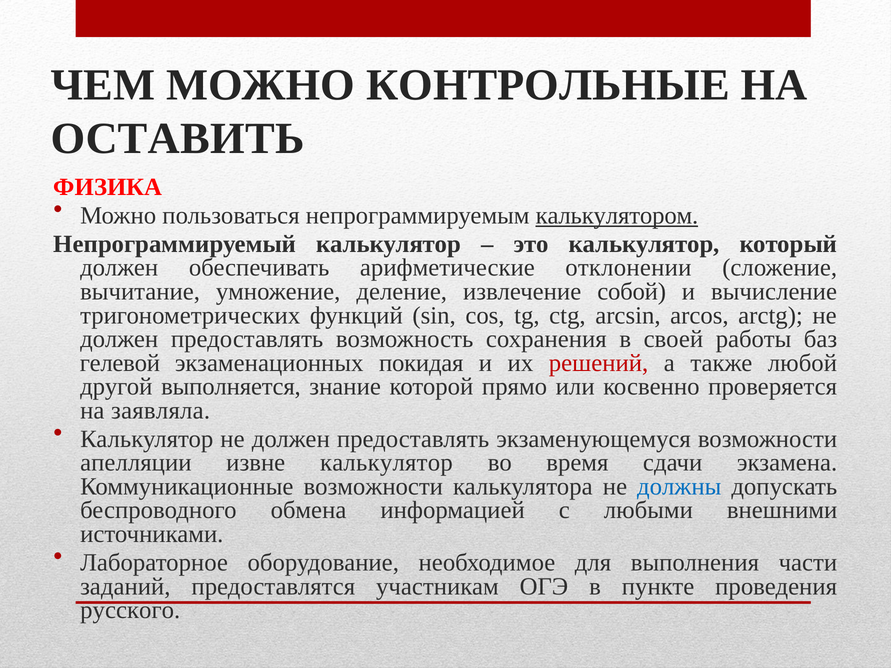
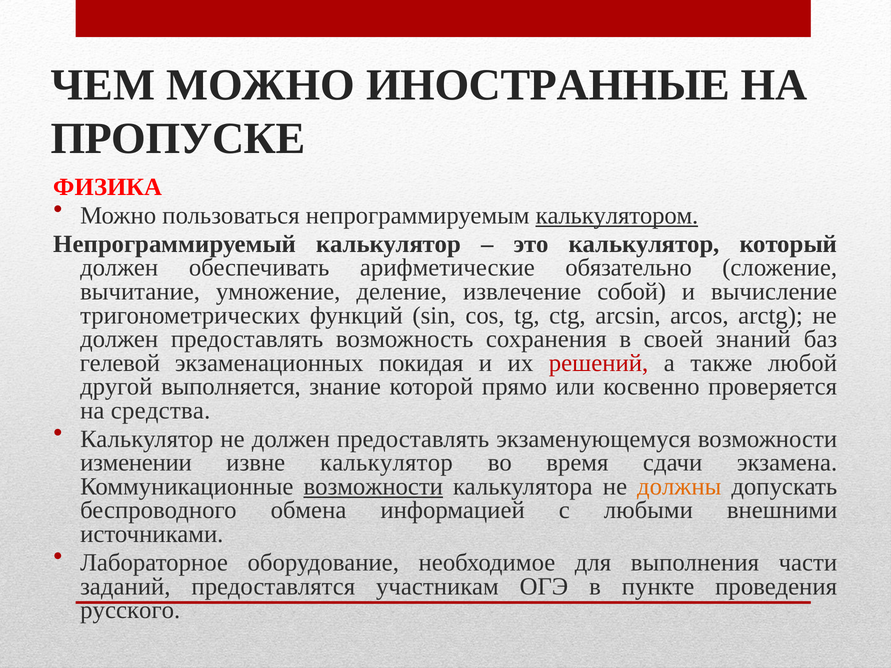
КОНТРОЛЬНЫЕ: КОНТРОЛЬНЫЕ -> ИНОСТРАННЫЕ (548, 85)
ОСТАВИТЬ: ОСТАВИТЬ -> ПРОПУСКЕ (178, 138)
отклонении: отклонении -> обязательно (629, 268)
работы: работы -> знаний (753, 339)
заявляла: заявляла -> средства (161, 411)
апелляции: апелляции -> изменении (136, 463)
возможности underline: none -> present (373, 487)
должны colour: blue -> orange (679, 487)
